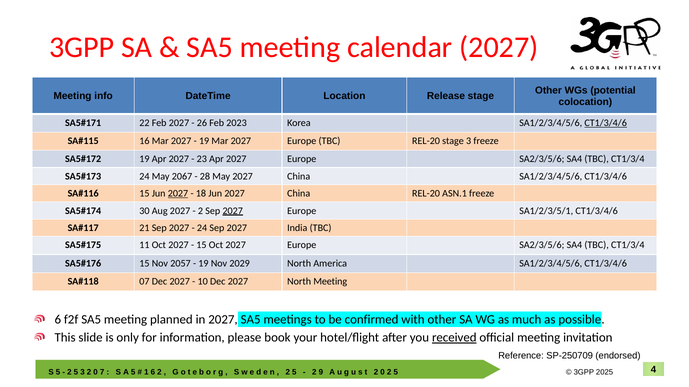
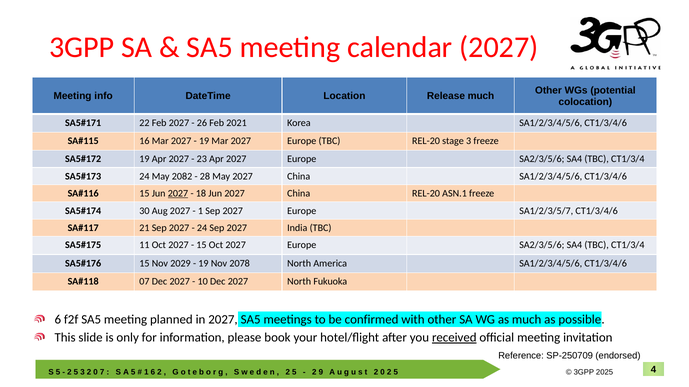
Release stage: stage -> much (481, 96)
2023: 2023 -> 2021 (237, 123)
CT1/3/4/6 underline: present -> none (606, 123)
2067: 2067 -> 2082 (182, 177)
2: 2 -> 1 (200, 211)
2027 underline: present -> none (233, 211)
SA1/2/3/5/1: SA1/2/3/5/1 -> SA1/2/3/5/7 (546, 211)
2057: 2057 -> 2029 (181, 264)
2029: 2029 -> 2078 (240, 264)
North Meeting: Meeting -> Fukuoka (330, 282)
